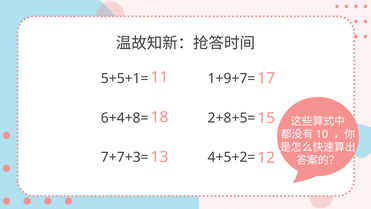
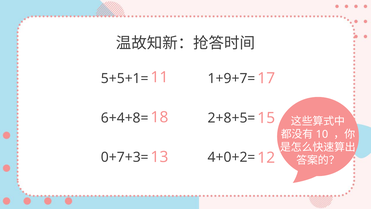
7+7+3=: 7+7+3= -> 0+7+3= (125, 157)
4+5+2=: 4+5+2= -> 4+0+2= (232, 157)
